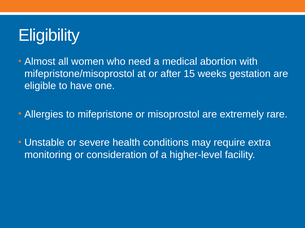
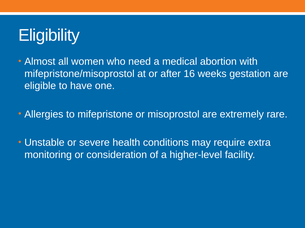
15: 15 -> 16 (189, 74)
